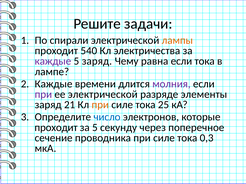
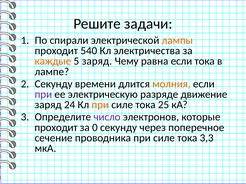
каждые colour: purple -> orange (53, 61)
Каждые: Каждые -> Секунду (54, 84)
молния colour: purple -> orange (171, 84)
ее электрической: электрической -> электрическую (103, 95)
элементы: элементы -> движение (204, 95)
21: 21 -> 24 (70, 105)
число colour: blue -> purple (107, 117)
за 5: 5 -> 0 (95, 128)
0,3: 0,3 -> 3,3 (207, 138)
